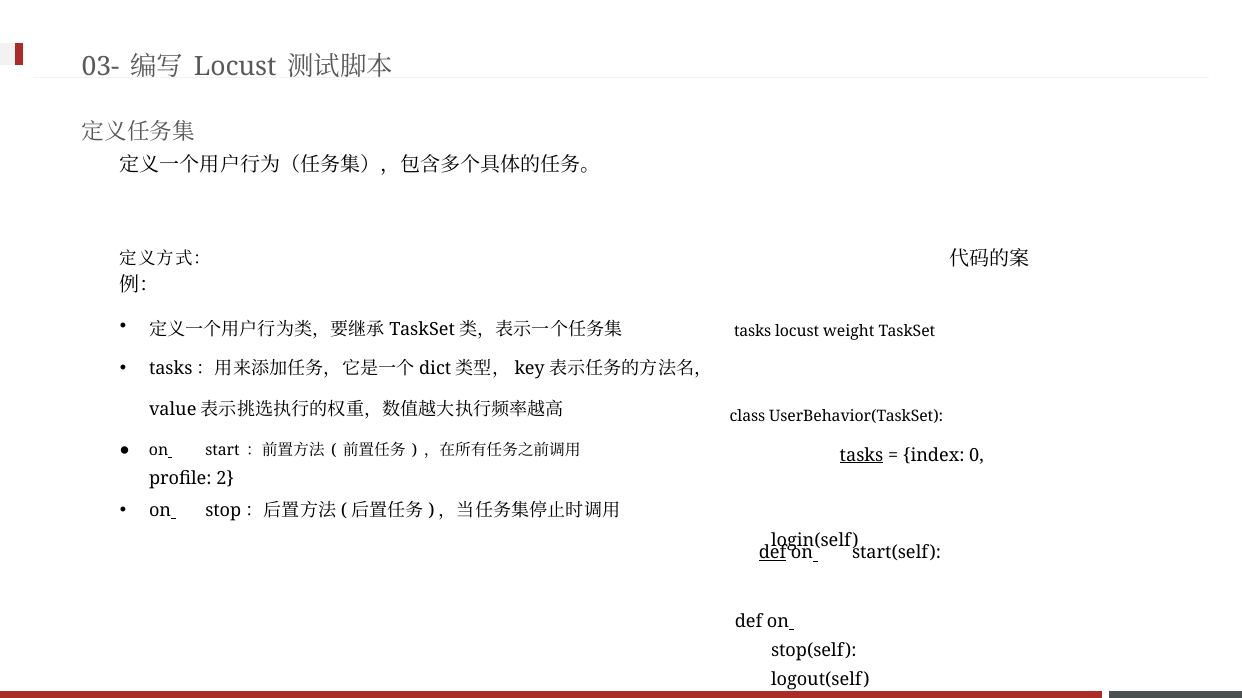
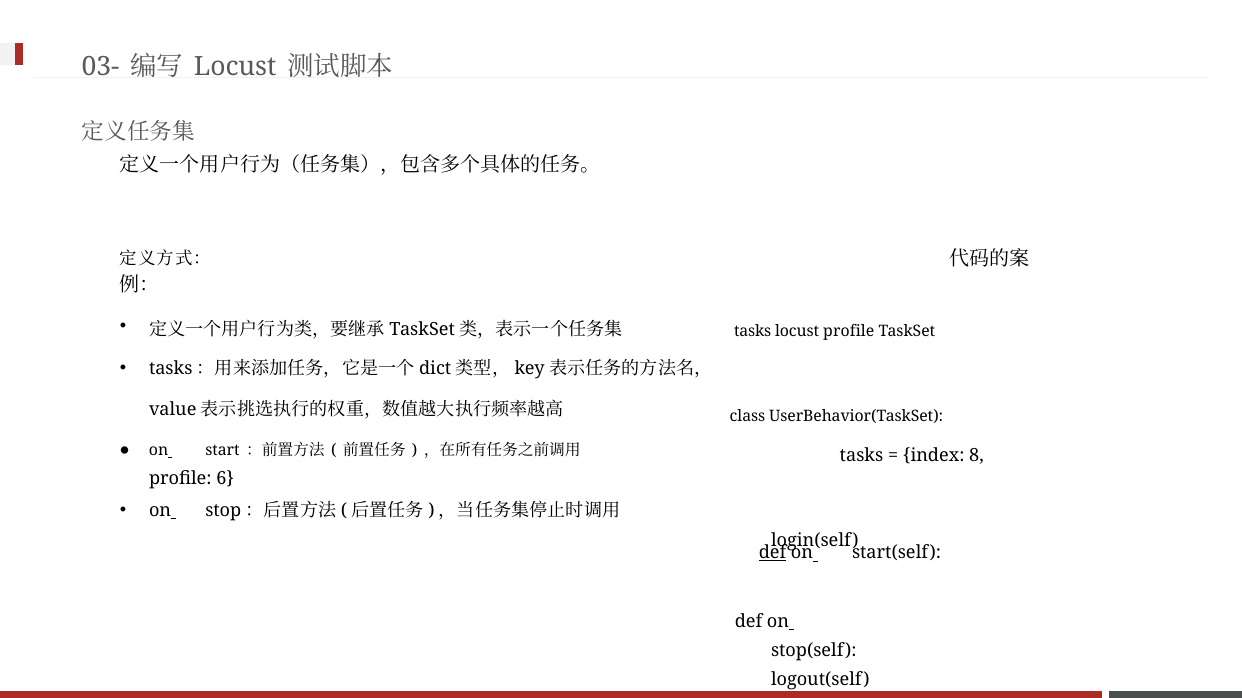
locust weight: weight -> profile (849, 332)
tasks underline: present -> none (861, 456)
0: 0 -> 8 (977, 456)
2: 2 -> 6 (225, 479)
